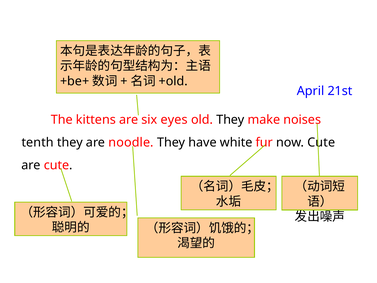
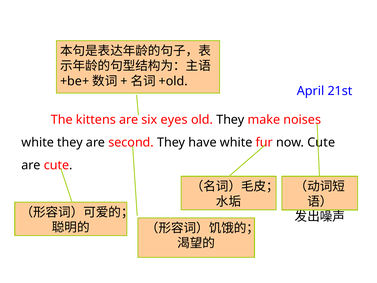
tenth: tenth -> white (38, 142)
noodle: noodle -> second (131, 142)
